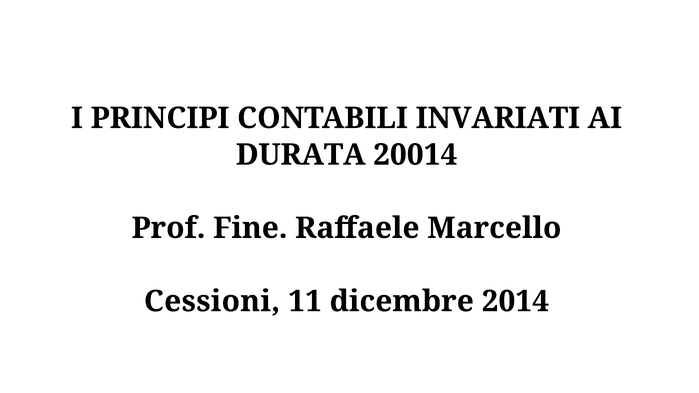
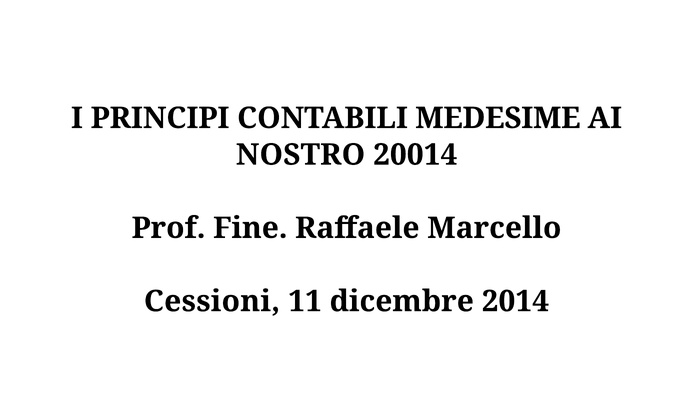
INVARIATI: INVARIATI -> MEDESIME (498, 118)
DURATA: DURATA -> NOSTRO (300, 155)
